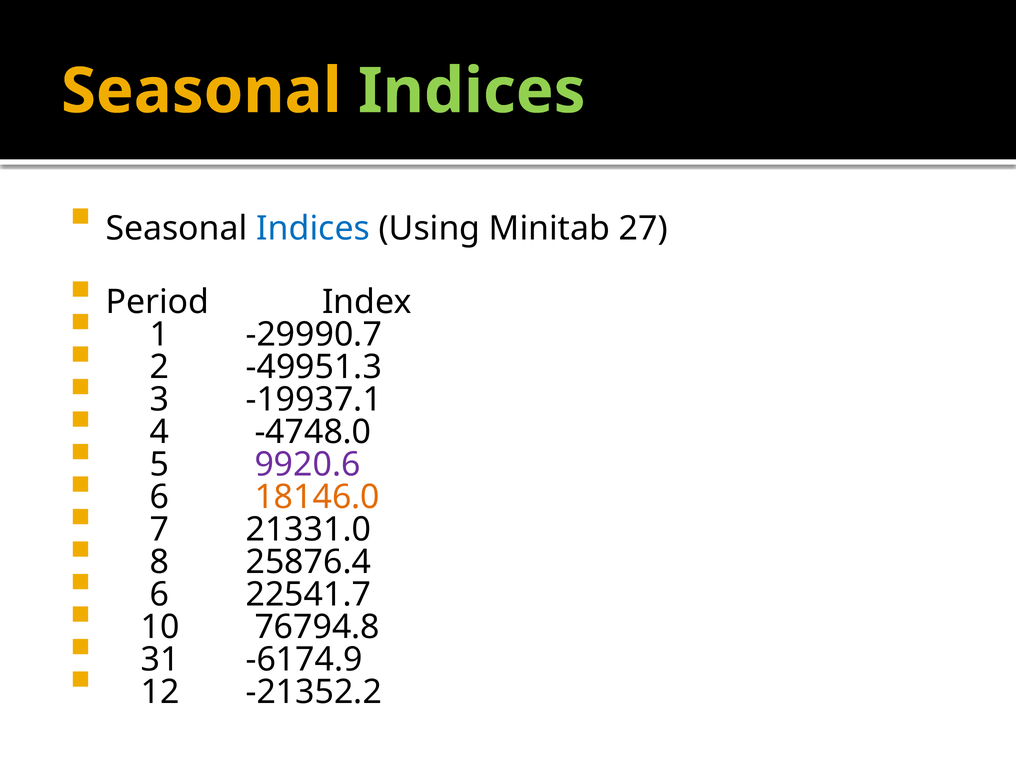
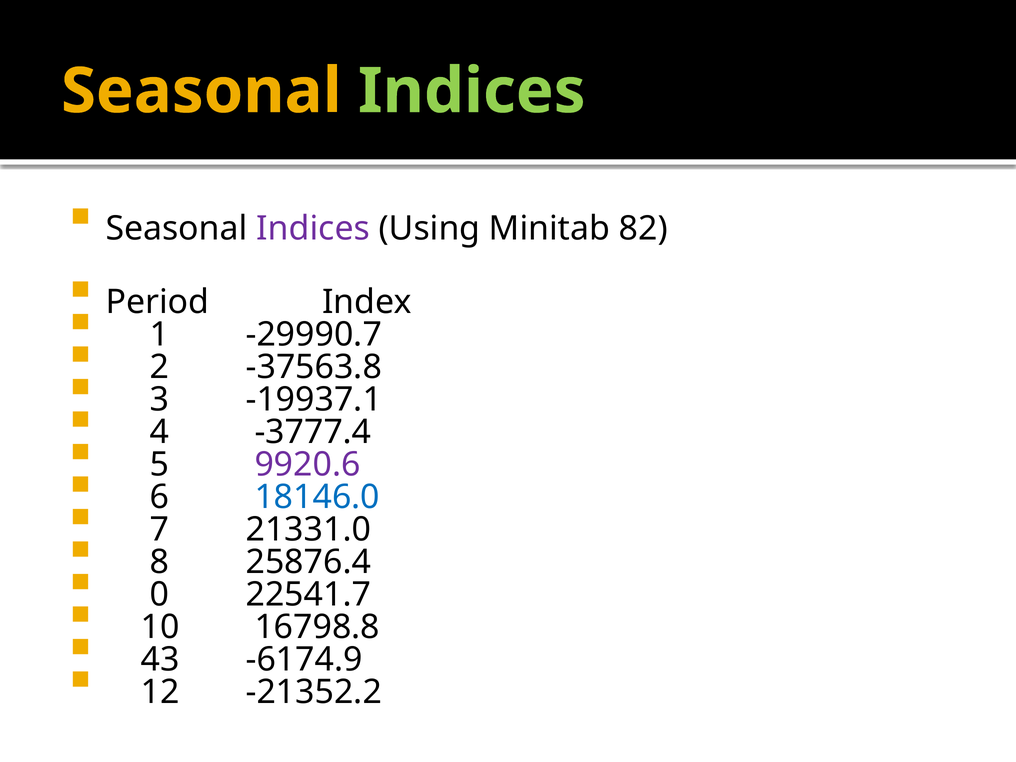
Indices colour: blue -> purple (313, 229)
27: 27 -> 82 (643, 229)
-49951.3: -49951.3 -> -37563.8 (314, 367)
-4748.0: -4748.0 -> -3777.4 (313, 432)
18146.0 colour: orange -> blue (317, 497)
6: 6 -> 0 (159, 595)
76794.8: 76794.8 -> 16798.8 (317, 627)
31: 31 -> 43 (160, 660)
